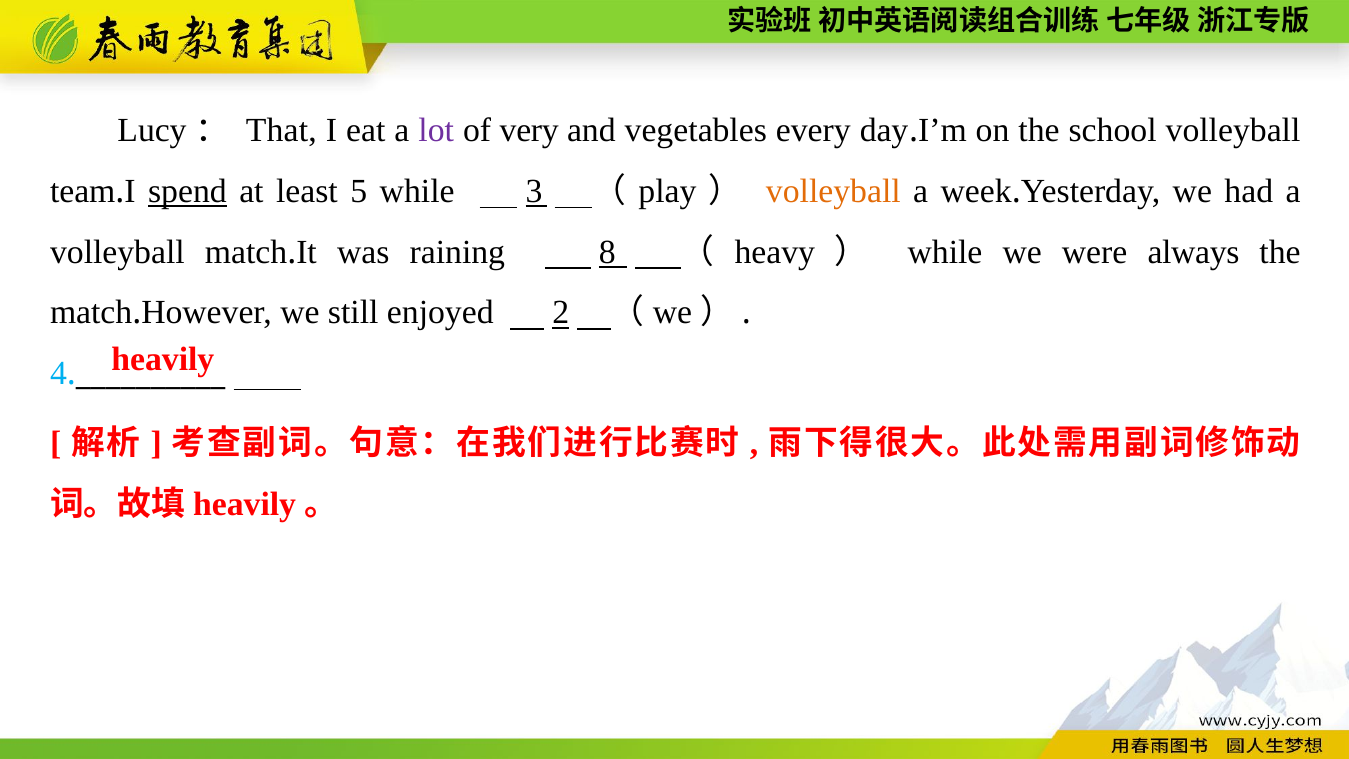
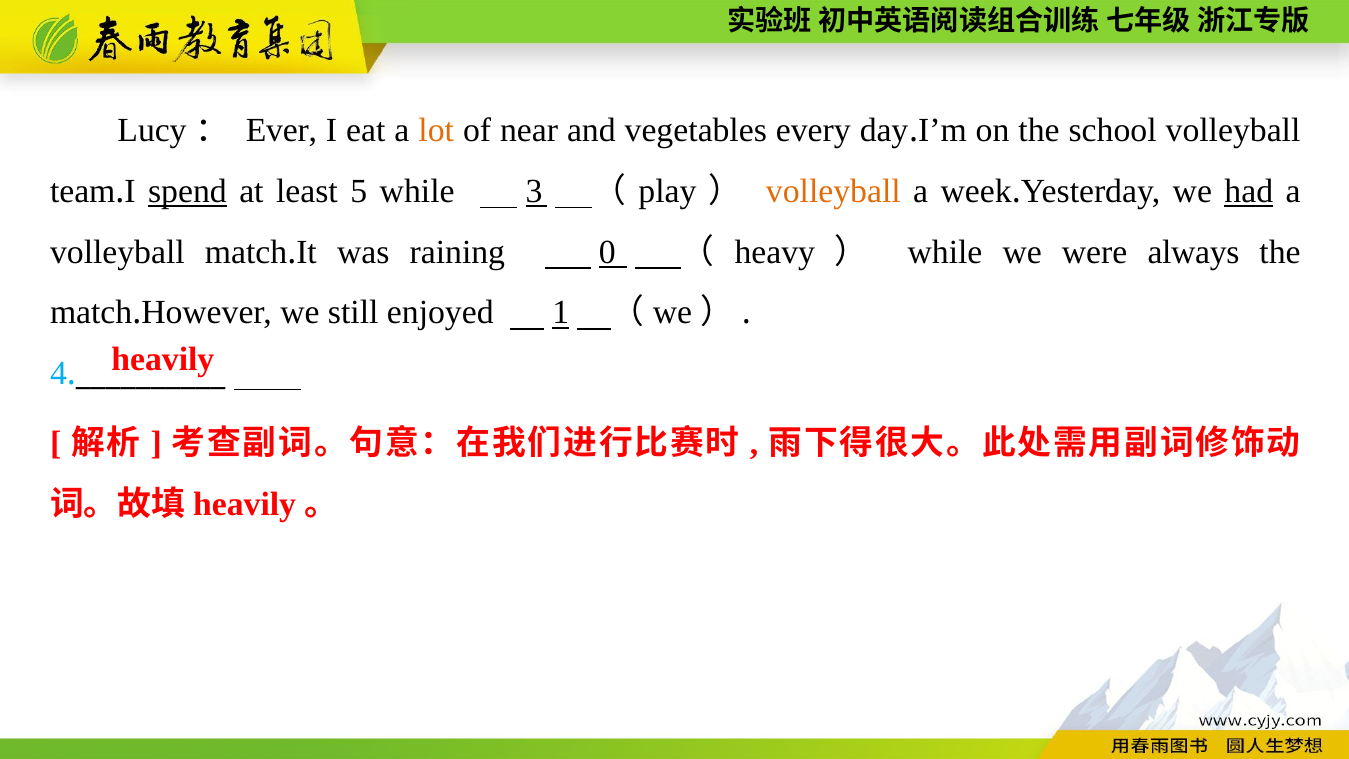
That: That -> Ever (282, 130)
lot colour: purple -> orange (436, 130)
very: very -> near (529, 130)
had underline: none -> present (1249, 191)
8: 8 -> 0 (607, 252)
2: 2 -> 1 (561, 313)
